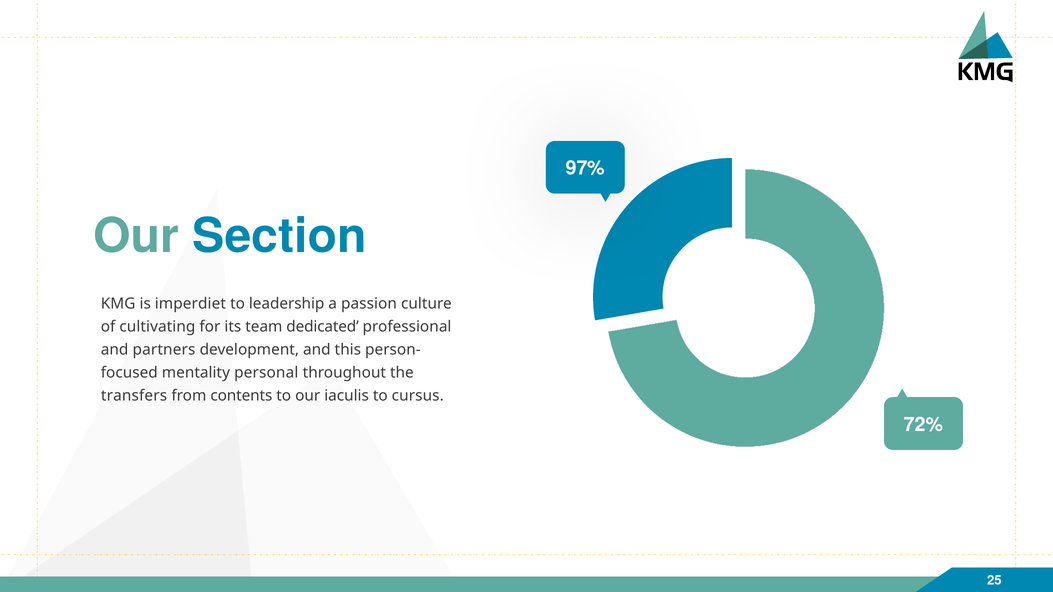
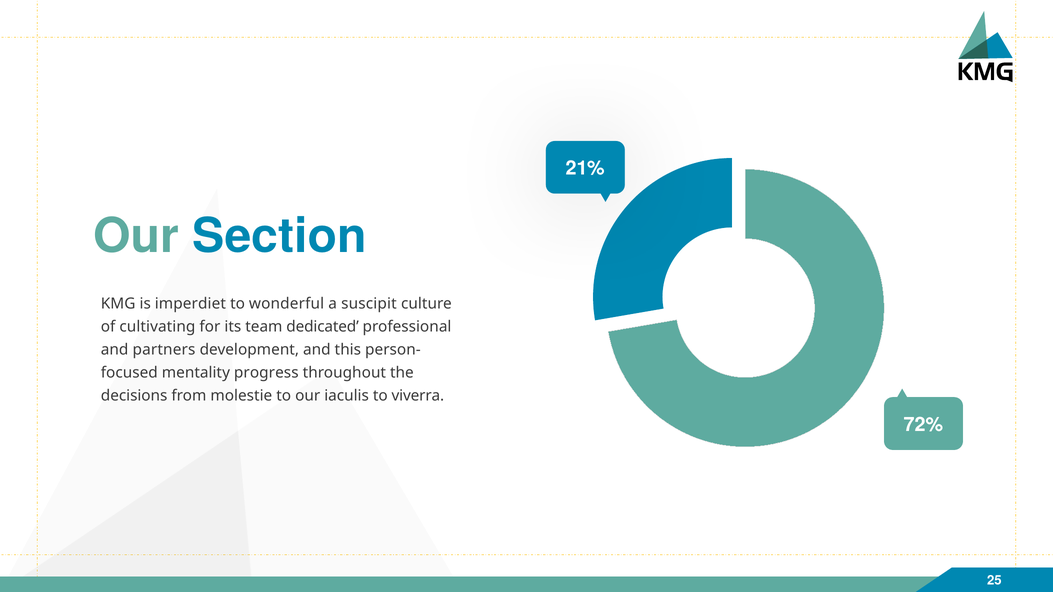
97%: 97% -> 21% (585, 169)
leadership: leadership -> wonderful (287, 304)
passion: passion -> suscipit (369, 304)
personal: personal -> progress (266, 373)
transfers: transfers -> decisions (134, 396)
contents: contents -> molestie (241, 396)
cursus: cursus -> viverra (418, 396)
